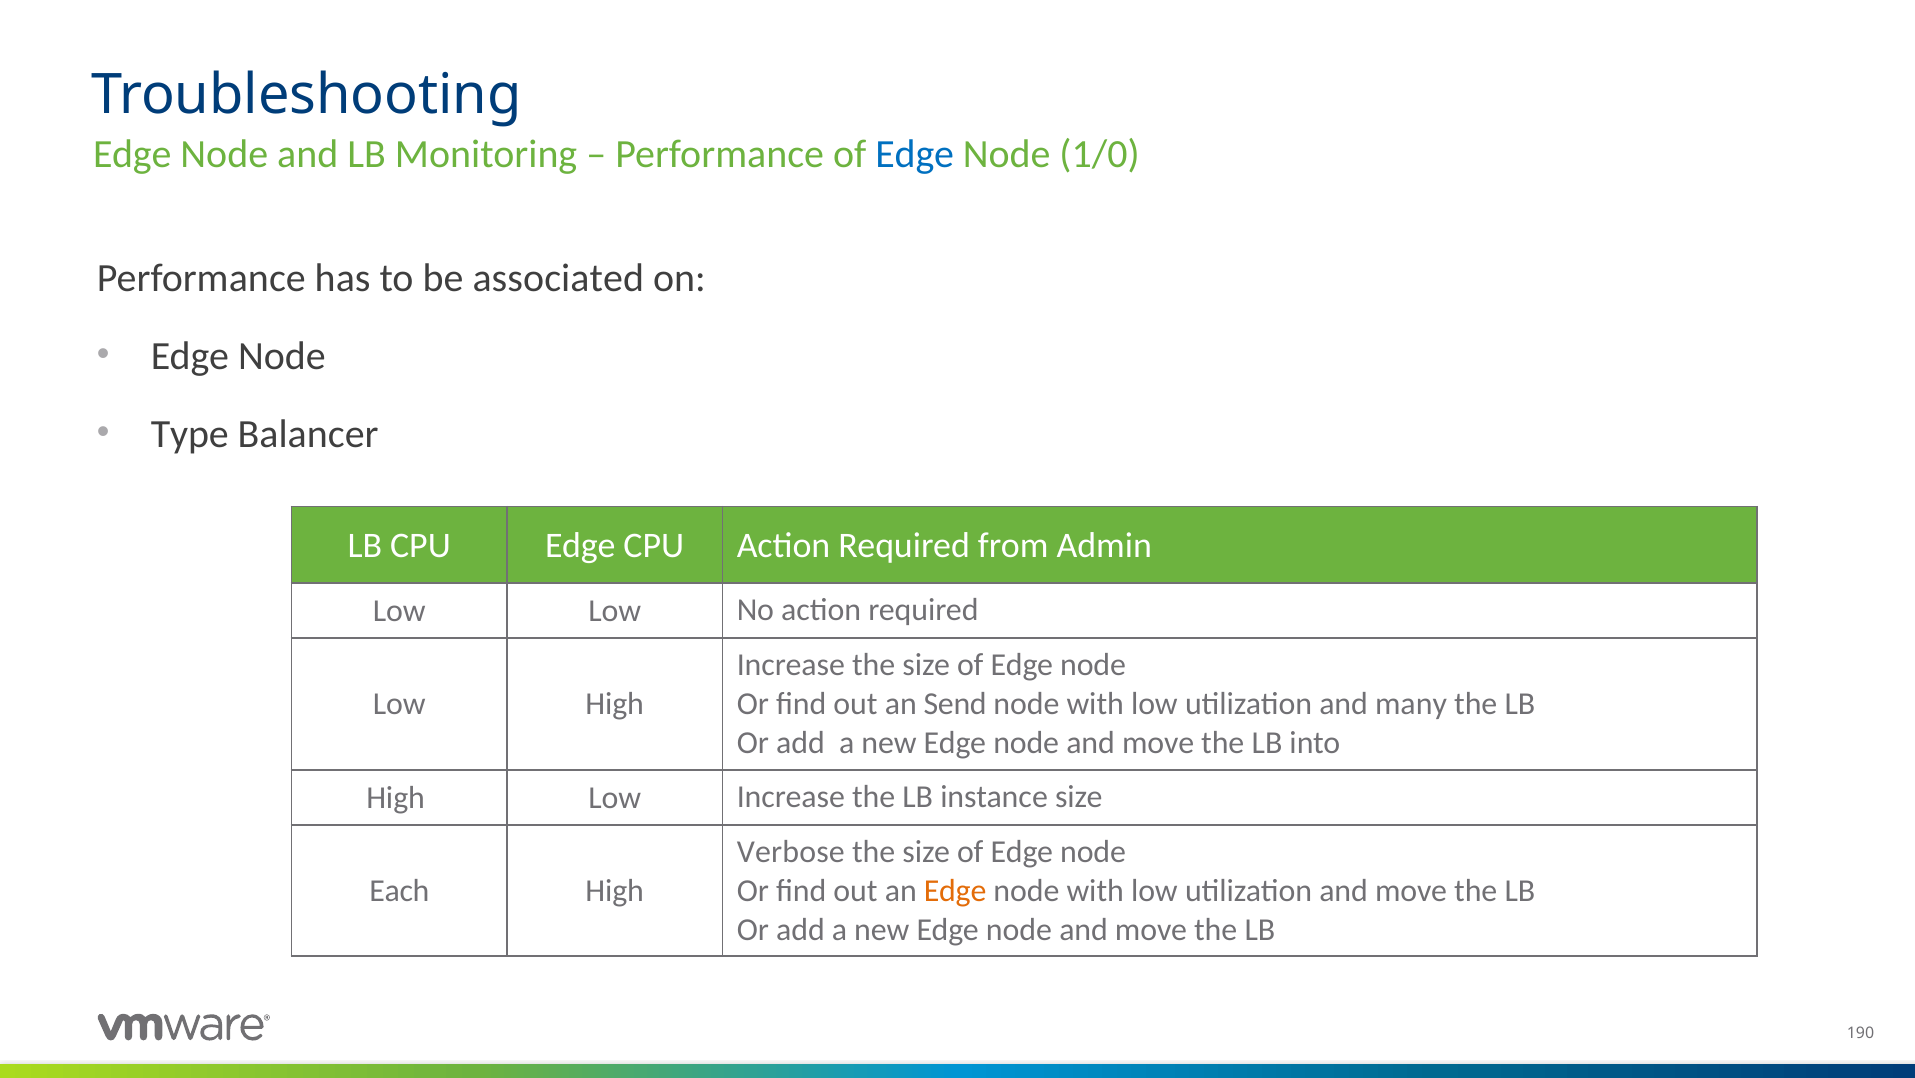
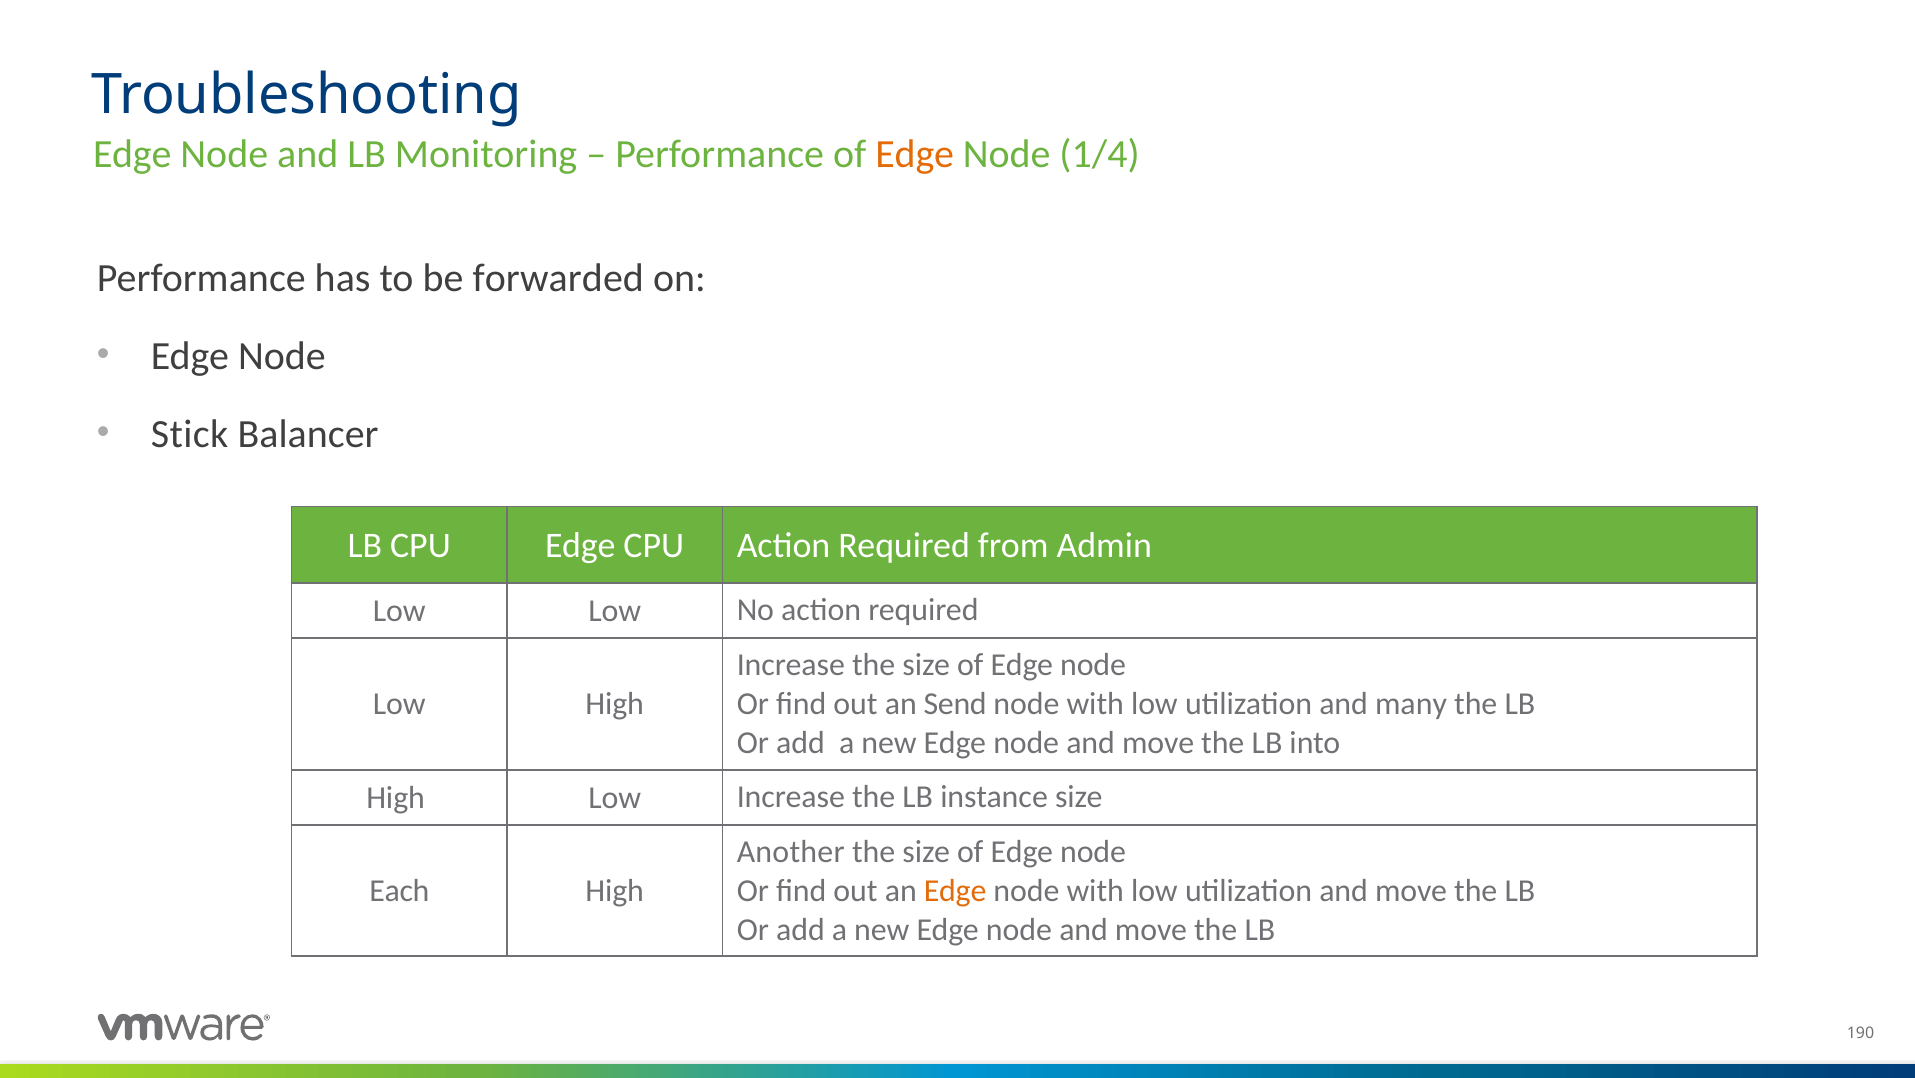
Edge colour: blue -> orange (915, 154)
1/0: 1/0 -> 1/4 (1100, 154)
associated: associated -> forwarded (558, 278)
Type: Type -> Stick (190, 434)
Verbose: Verbose -> Another (791, 851)
